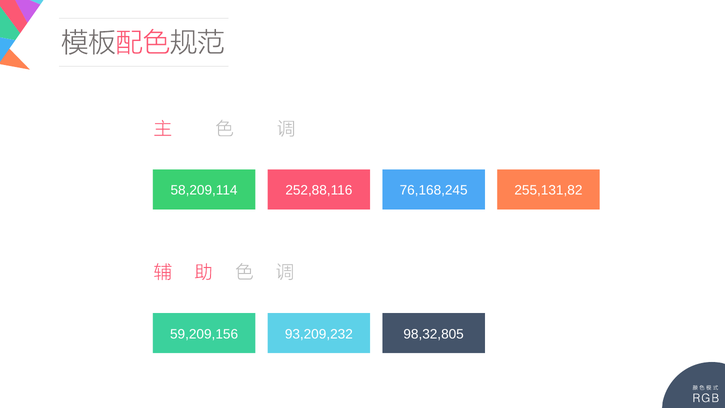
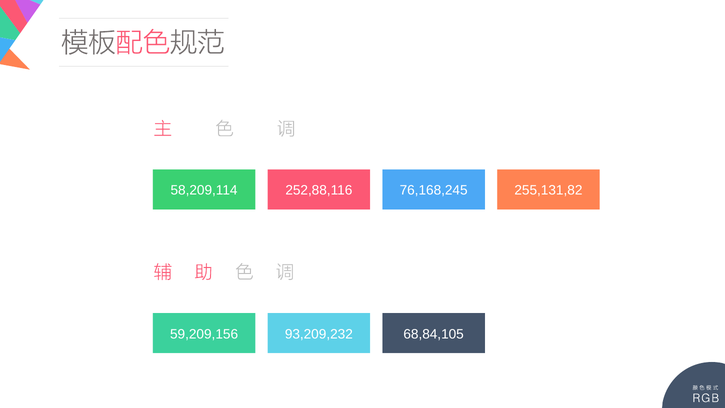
98,32,805: 98,32,805 -> 68,84,105 (434, 334)
